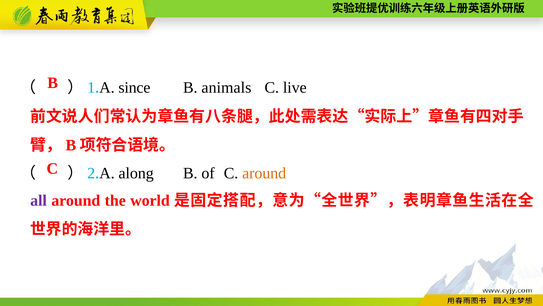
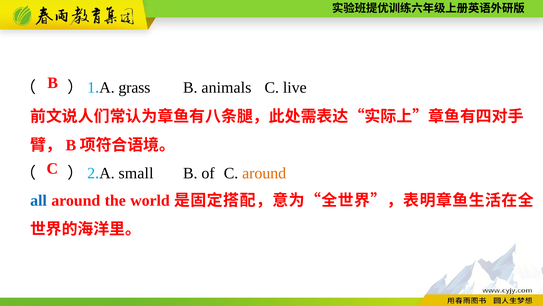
since: since -> grass (134, 87)
along: along -> small (136, 173)
all colour: purple -> blue (39, 200)
